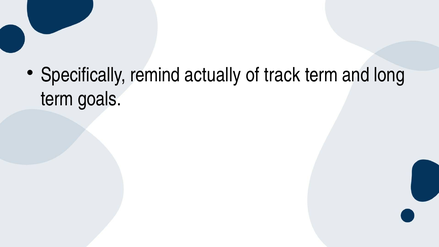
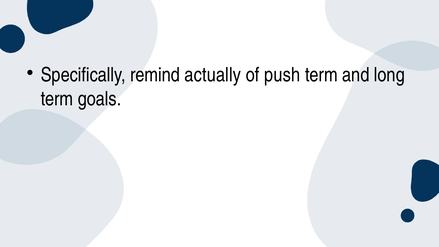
track: track -> push (282, 75)
